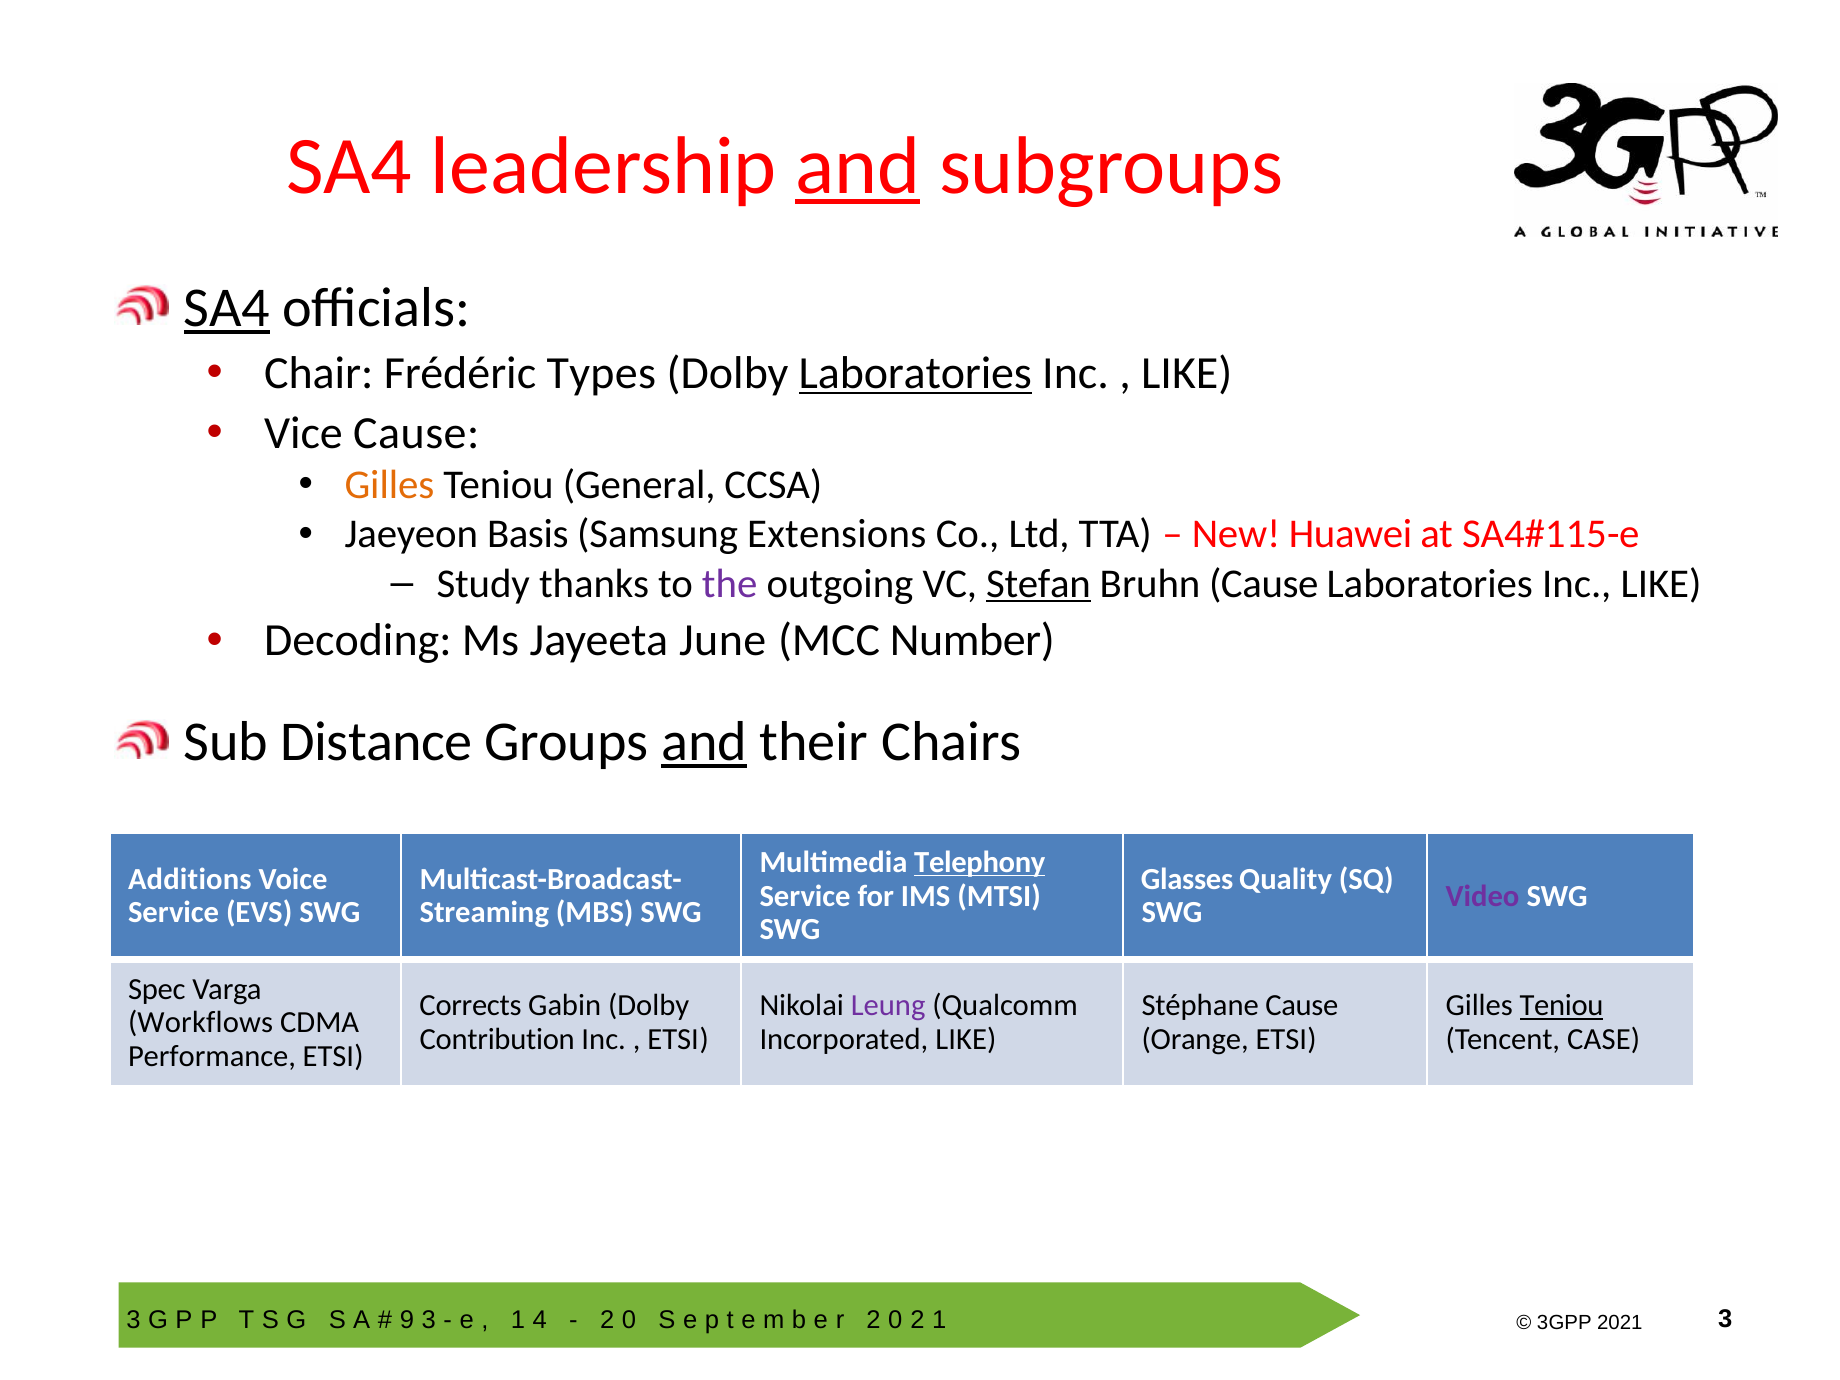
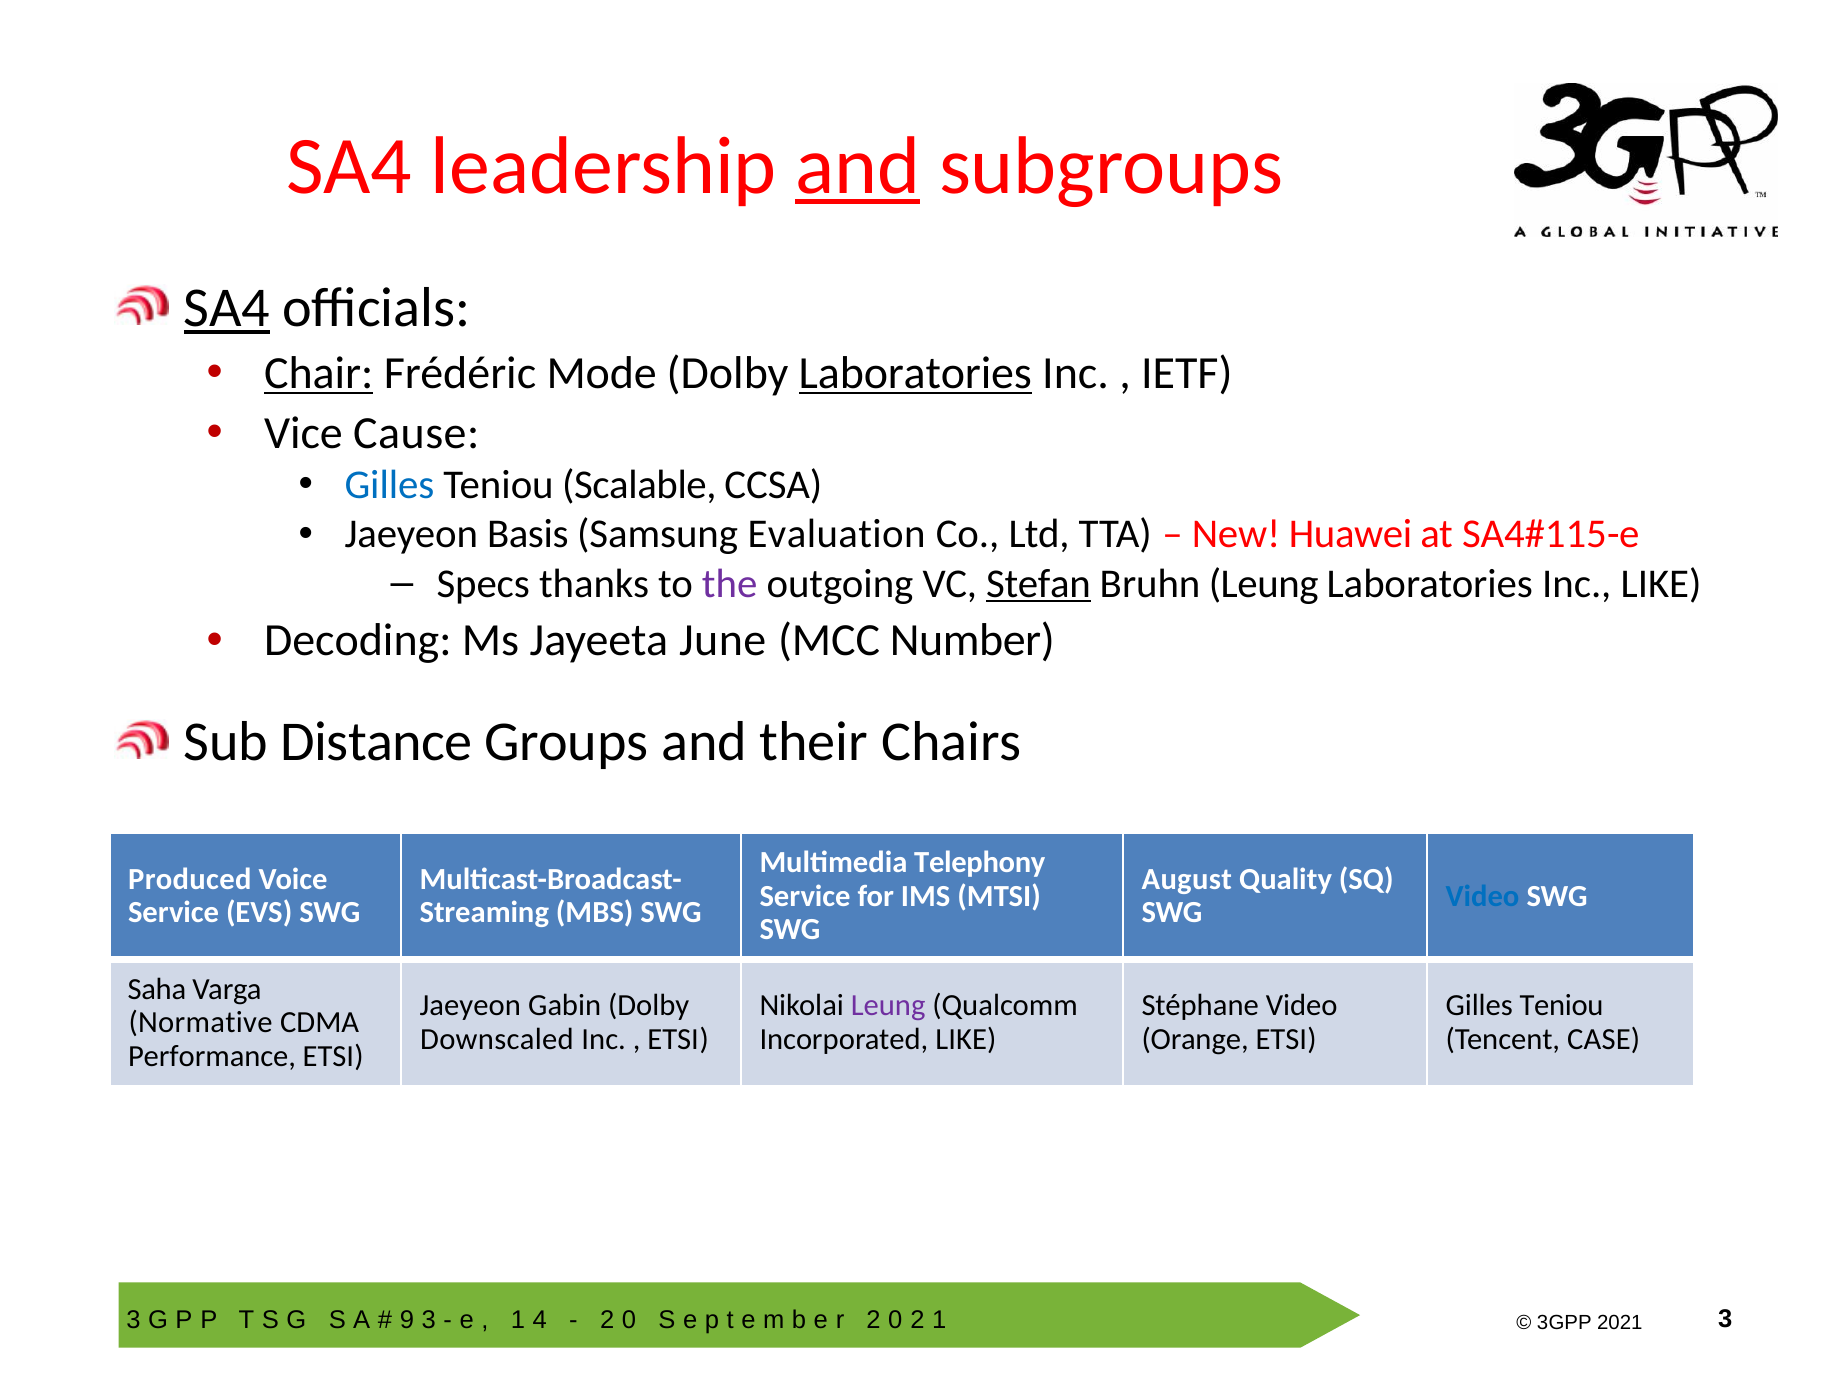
Chair underline: none -> present (319, 373)
Types: Types -> Mode (602, 373)
LIKE: LIKE -> IETF (1187, 373)
Gilles colour: orange -> blue (389, 485)
General: General -> Scalable (639, 485)
Extensions: Extensions -> Evaluation (837, 534)
Study: Study -> Specs (483, 584)
Bruhn Cause: Cause -> Leung (1264, 584)
and underline: present -> none (704, 742)
Telephony underline: present -> none (980, 862)
Additions: Additions -> Produced (190, 879)
Glasses: Glasses -> August (1187, 879)
Video colour: purple -> blue (1483, 896)
Spec: Spec -> Saha (157, 989)
Corrects: Corrects -> Jaeyeon (470, 1006)
Stéphane Cause: Cause -> Video (1302, 1006)
Teniou underline: present -> none (1562, 1006)
Workflows: Workflows -> Normative (201, 1023)
Contribution: Contribution -> Downscaled (497, 1039)
